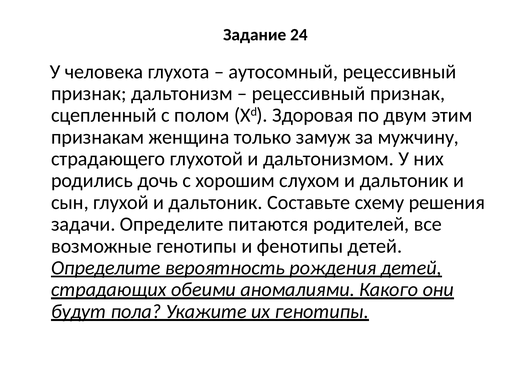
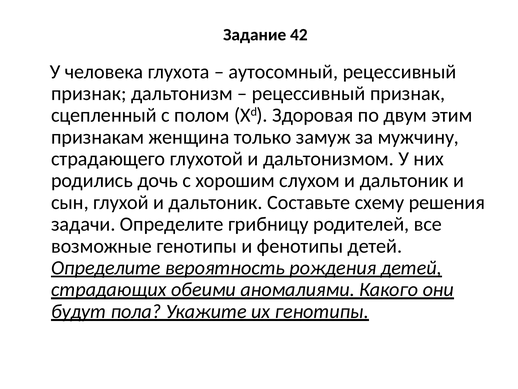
24: 24 -> 42 (299, 35)
питаются: питаются -> грибницу (268, 224)
